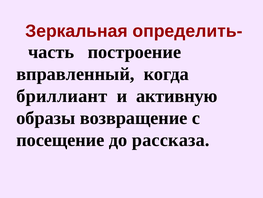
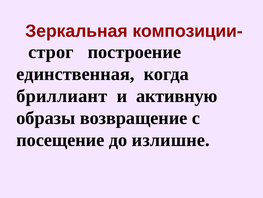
определить-: определить- -> композиции- (188, 31)
часть: часть -> строг (51, 52)
вправленный: вправленный -> единственная (75, 74)
рассказа: рассказа -> излишне (171, 140)
